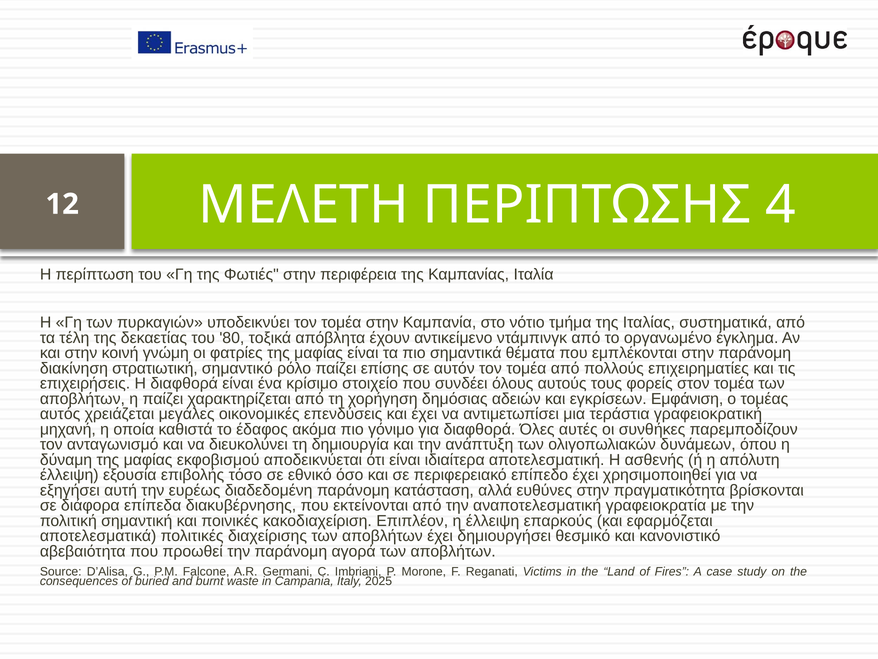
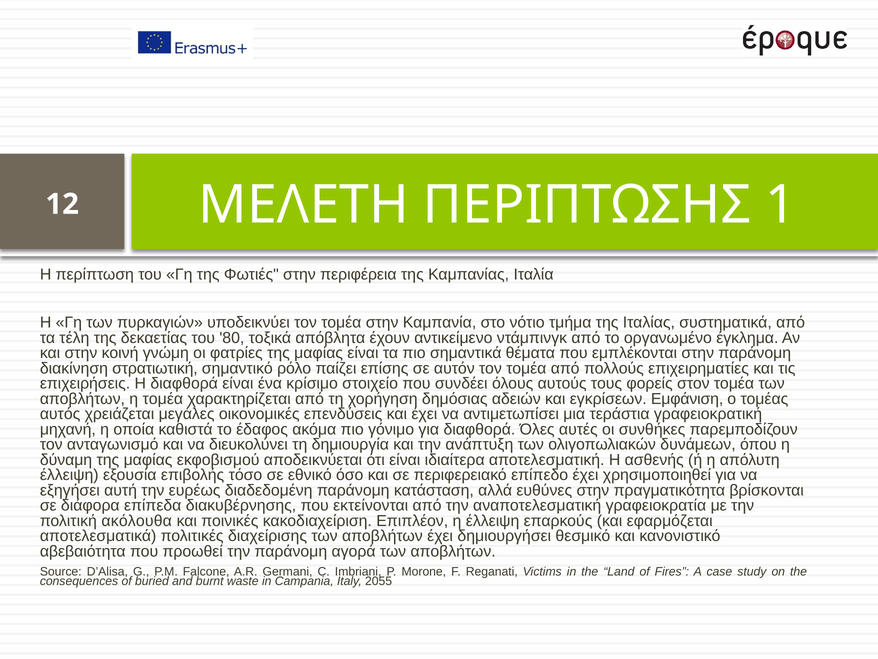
4: 4 -> 1 (781, 205)
η παίζει: παίζει -> τομέα (163, 399)
σημαντική: σημαντική -> ακόλουθα (137, 521)
2025: 2025 -> 2055 (379, 581)
